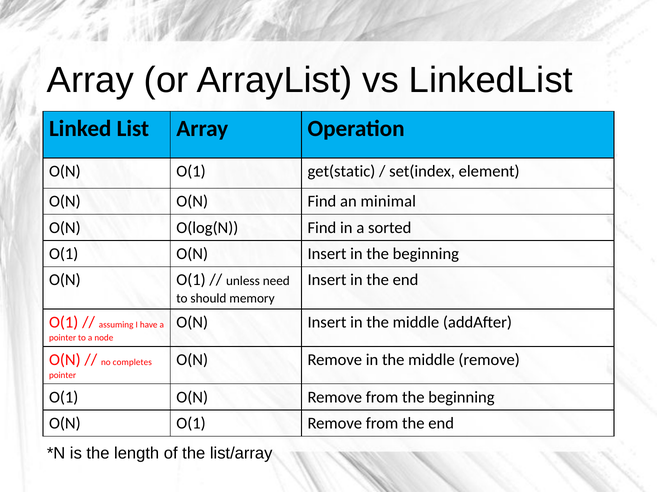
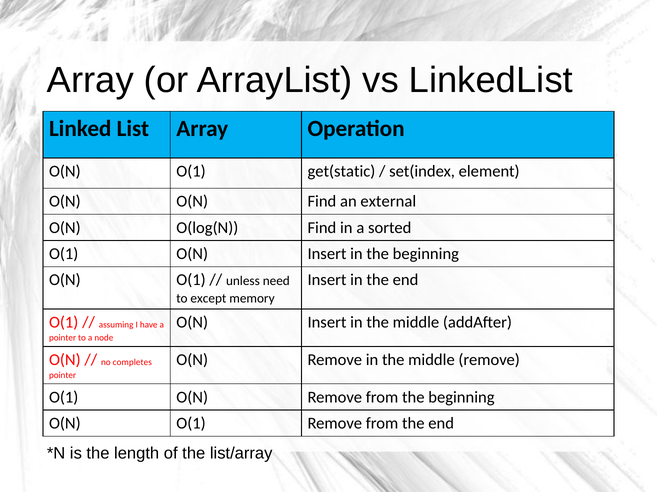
minimal: minimal -> external (388, 202)
should: should -> except (208, 299)
